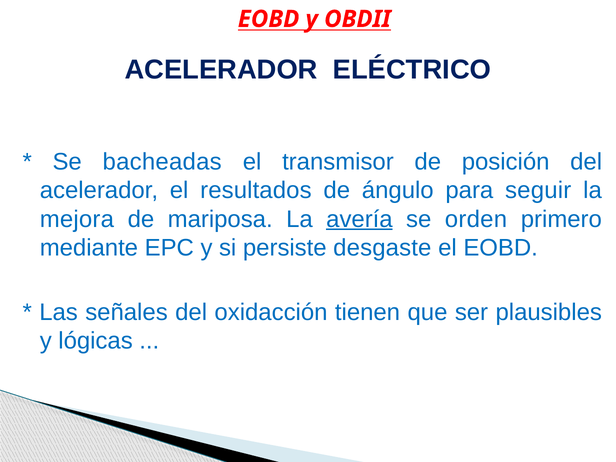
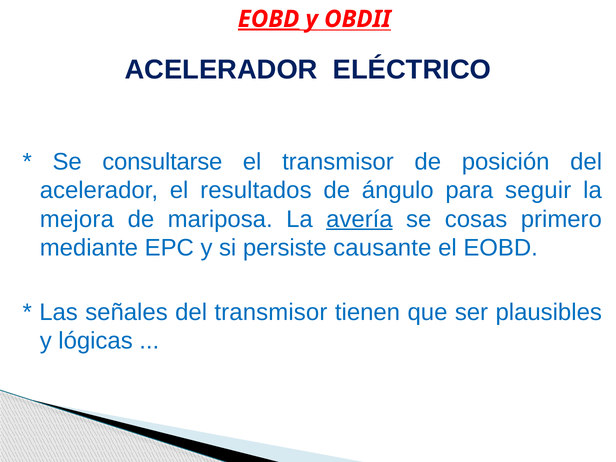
EOBD underline: none -> present (269, 19)
bacheadas: bacheadas -> consultarse (162, 162)
orden: orden -> cosas (476, 219)
desgaste: desgaste -> causante (382, 248)
del oxidacción: oxidacción -> transmisor (271, 312)
